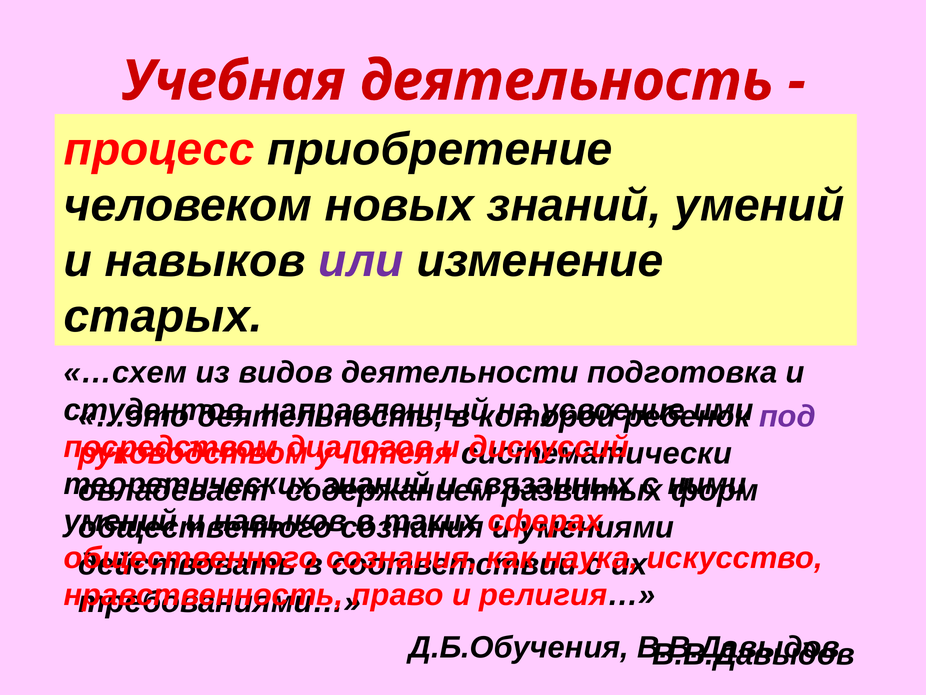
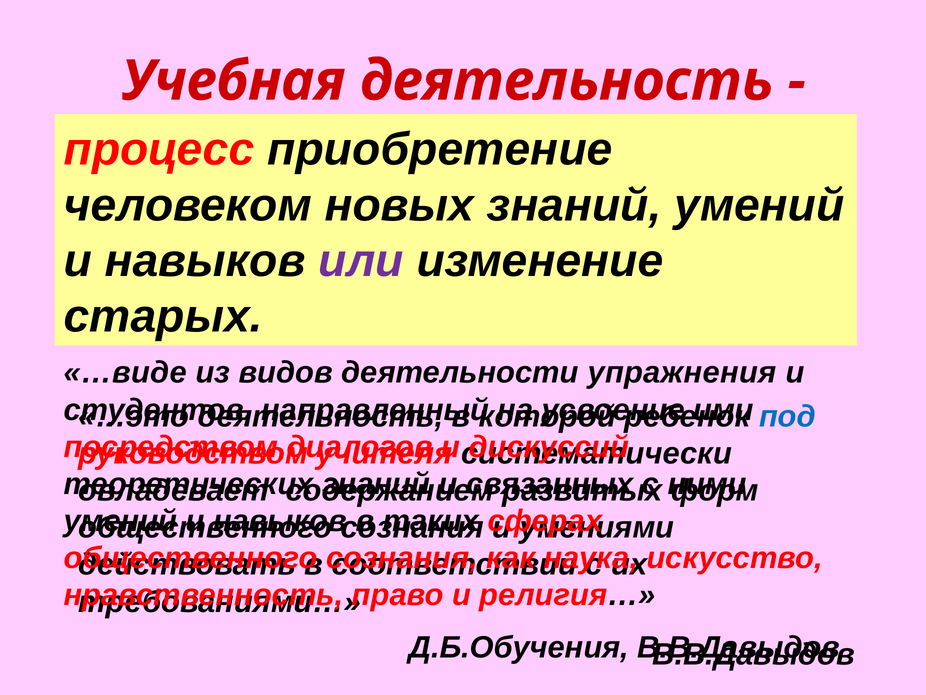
…схем: …схем -> …виде (125, 372)
подготовка: подготовка -> упражнения (682, 372)
под colour: purple -> blue (788, 416)
